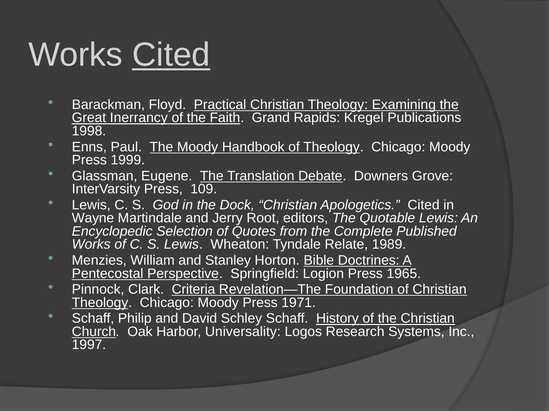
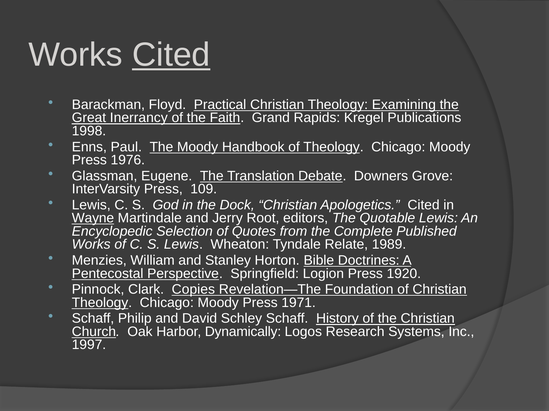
1999: 1999 -> 1976 (128, 160)
Wayne underline: none -> present (93, 219)
1965: 1965 -> 1920 (404, 274)
Criteria: Criteria -> Copies (193, 290)
Universality: Universality -> Dynamically (243, 332)
